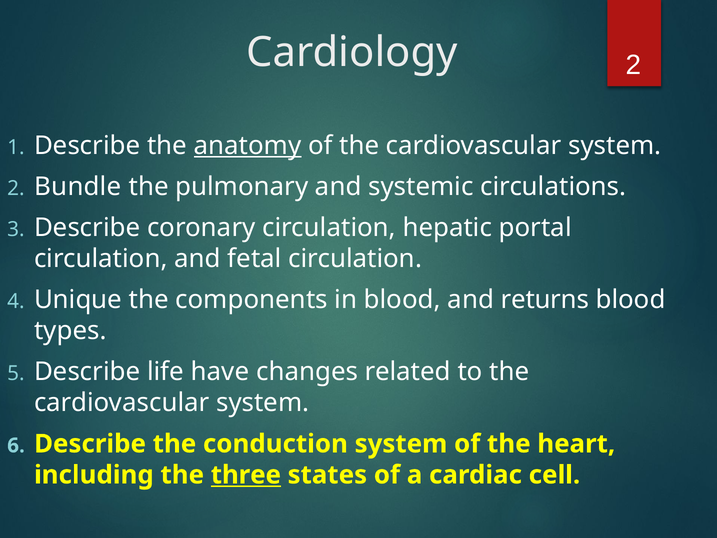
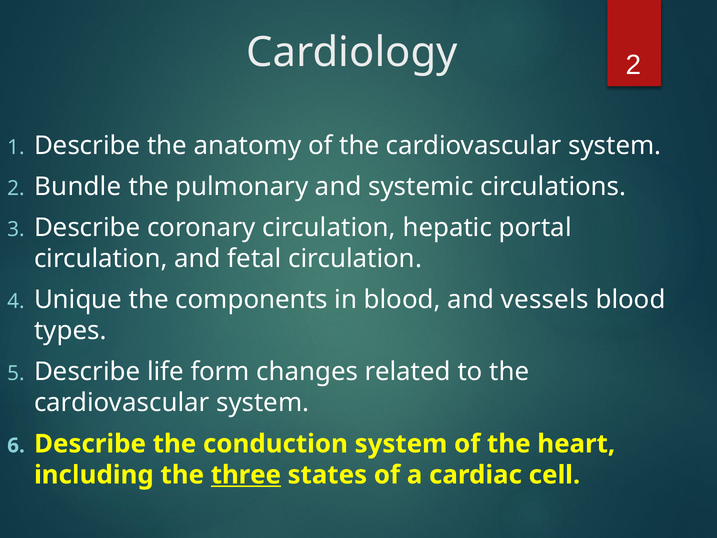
anatomy underline: present -> none (248, 145)
returns: returns -> vessels (545, 300)
have: have -> form (220, 372)
